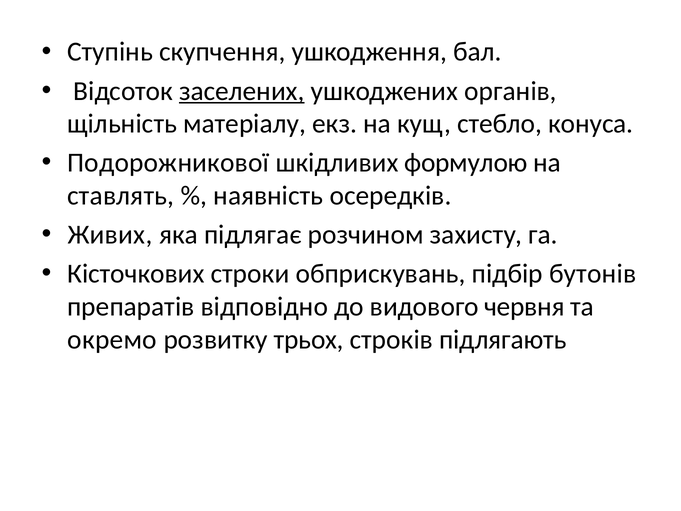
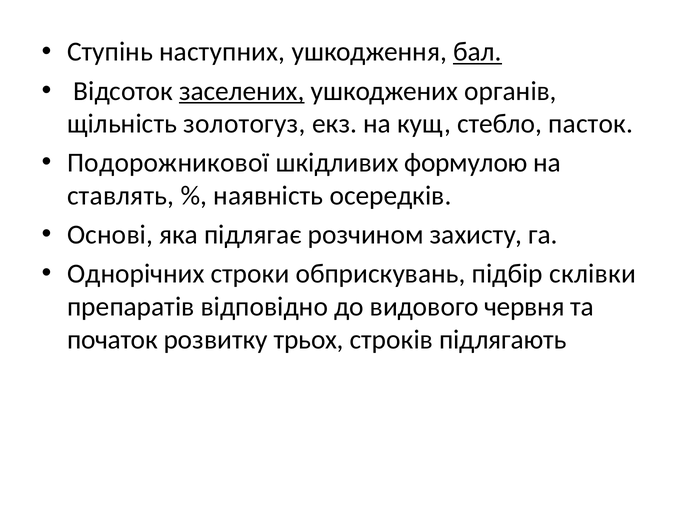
скупчення: скупчення -> наступних (222, 52)
бал underline: none -> present (477, 52)
матеріалу: матеріалу -> золотогуз (244, 124)
конуса: конуса -> пасток (591, 124)
Живих: Живих -> Основі (110, 235)
Кісточкових: Кісточкових -> Однорічних (136, 274)
бутонів: бутонів -> склівки (593, 274)
окремо: окремо -> початок (112, 340)
